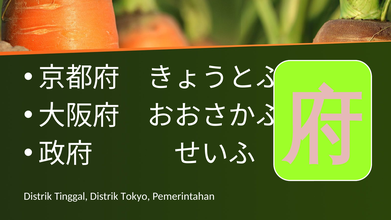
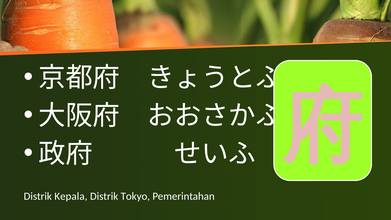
Tinggal: Tinggal -> Kepala (71, 196)
